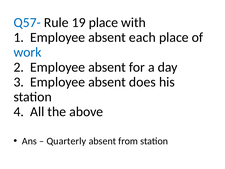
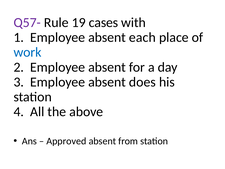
Q57- colour: blue -> purple (27, 22)
19 place: place -> cases (103, 22)
Quarterly: Quarterly -> Approved (66, 141)
